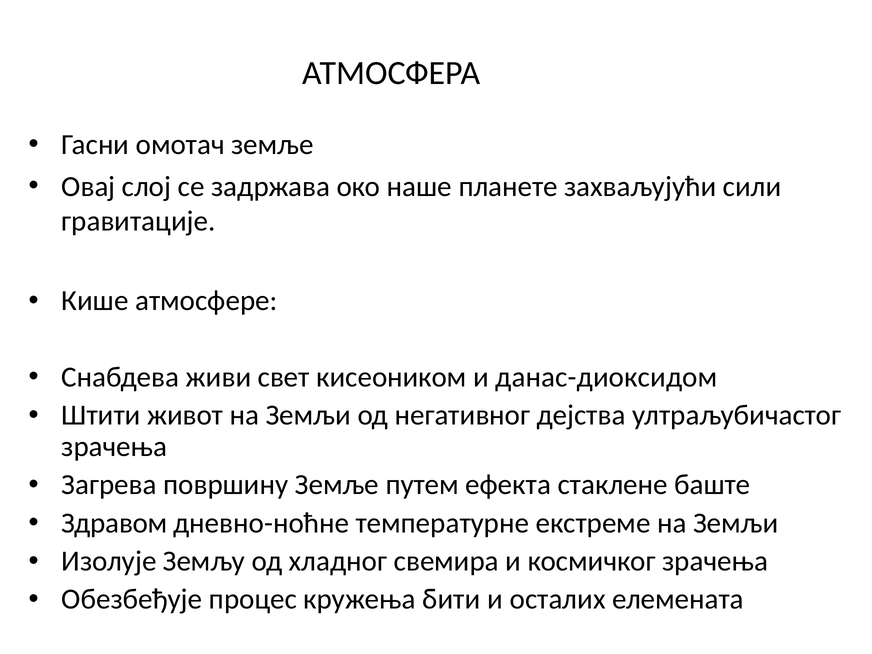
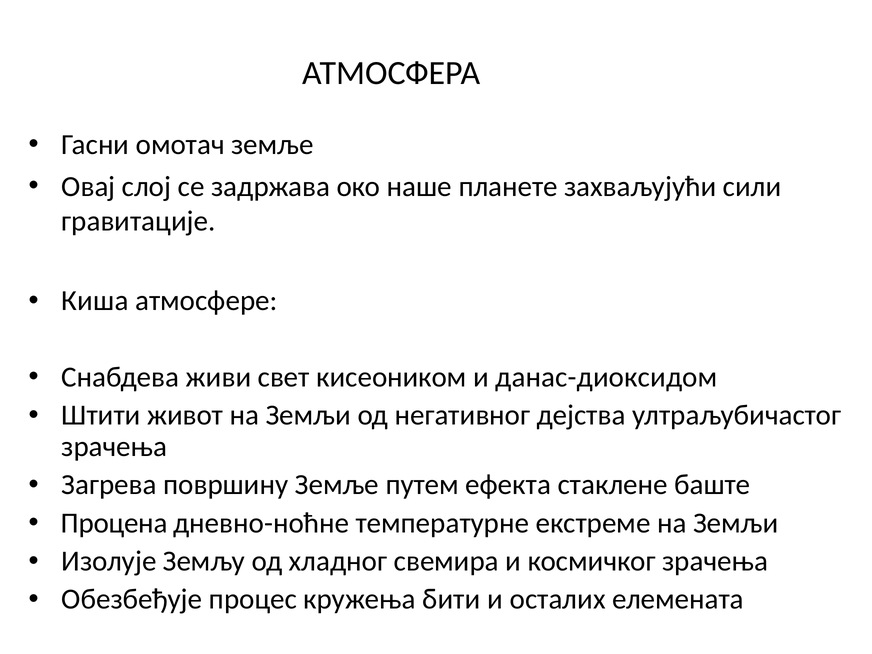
Кише: Кише -> Киша (95, 301)
Здравом: Здравом -> Процена (114, 523)
